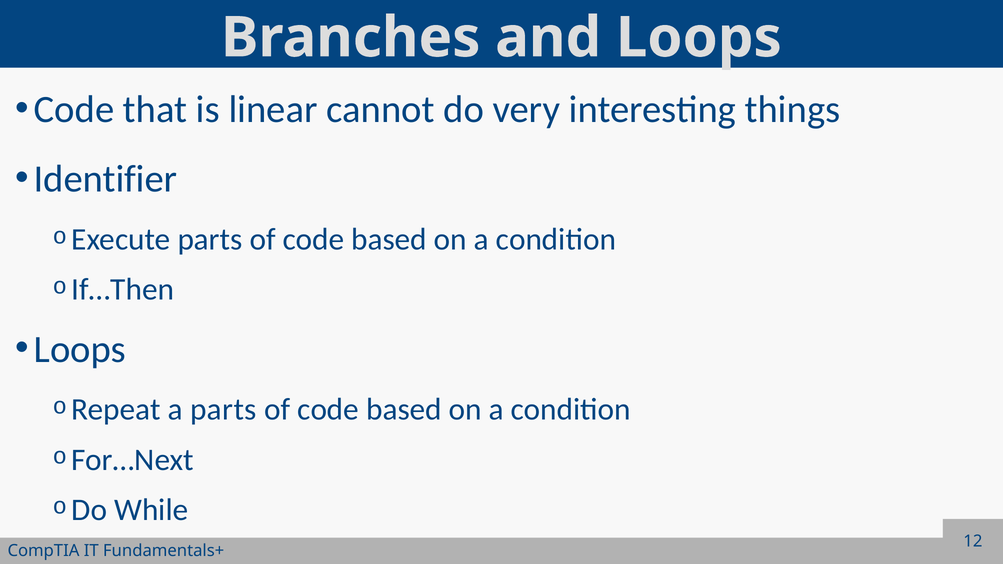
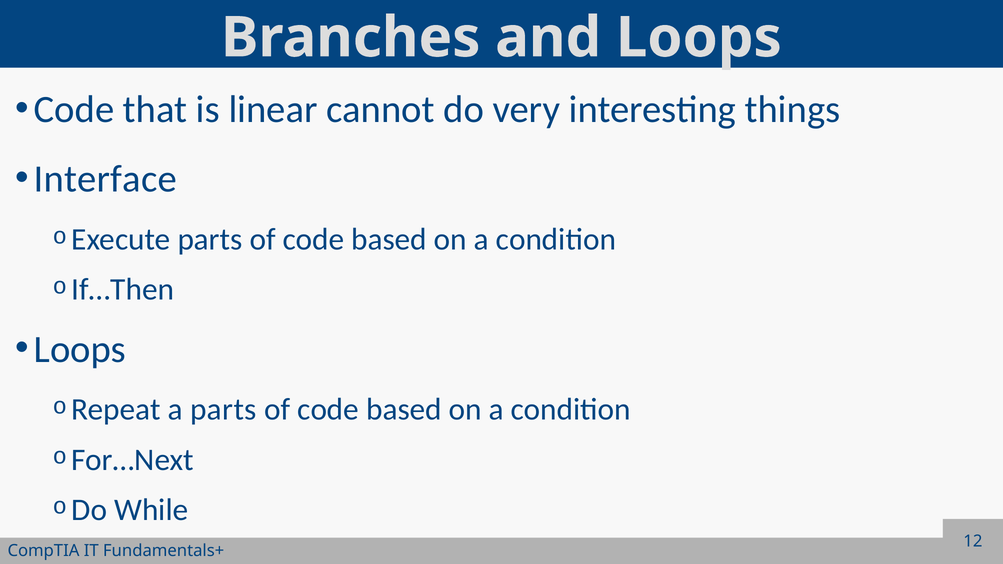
Identifier: Identifier -> Interface (105, 179)
